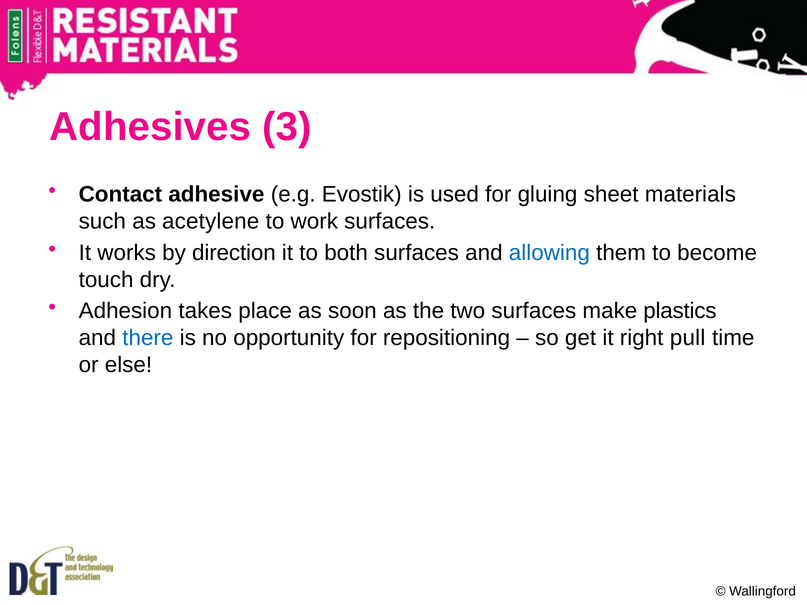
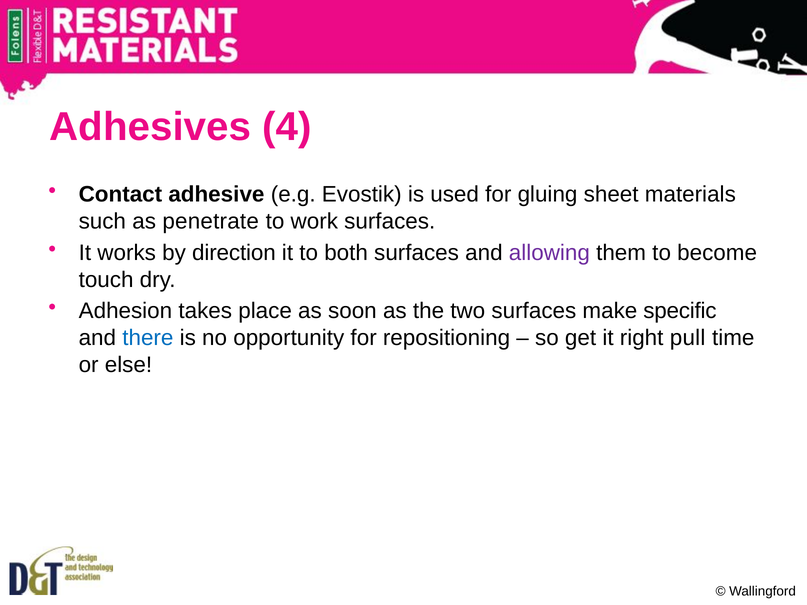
3: 3 -> 4 (287, 127)
acetylene: acetylene -> penetrate (211, 222)
allowing colour: blue -> purple (549, 253)
plastics: plastics -> specific (680, 311)
